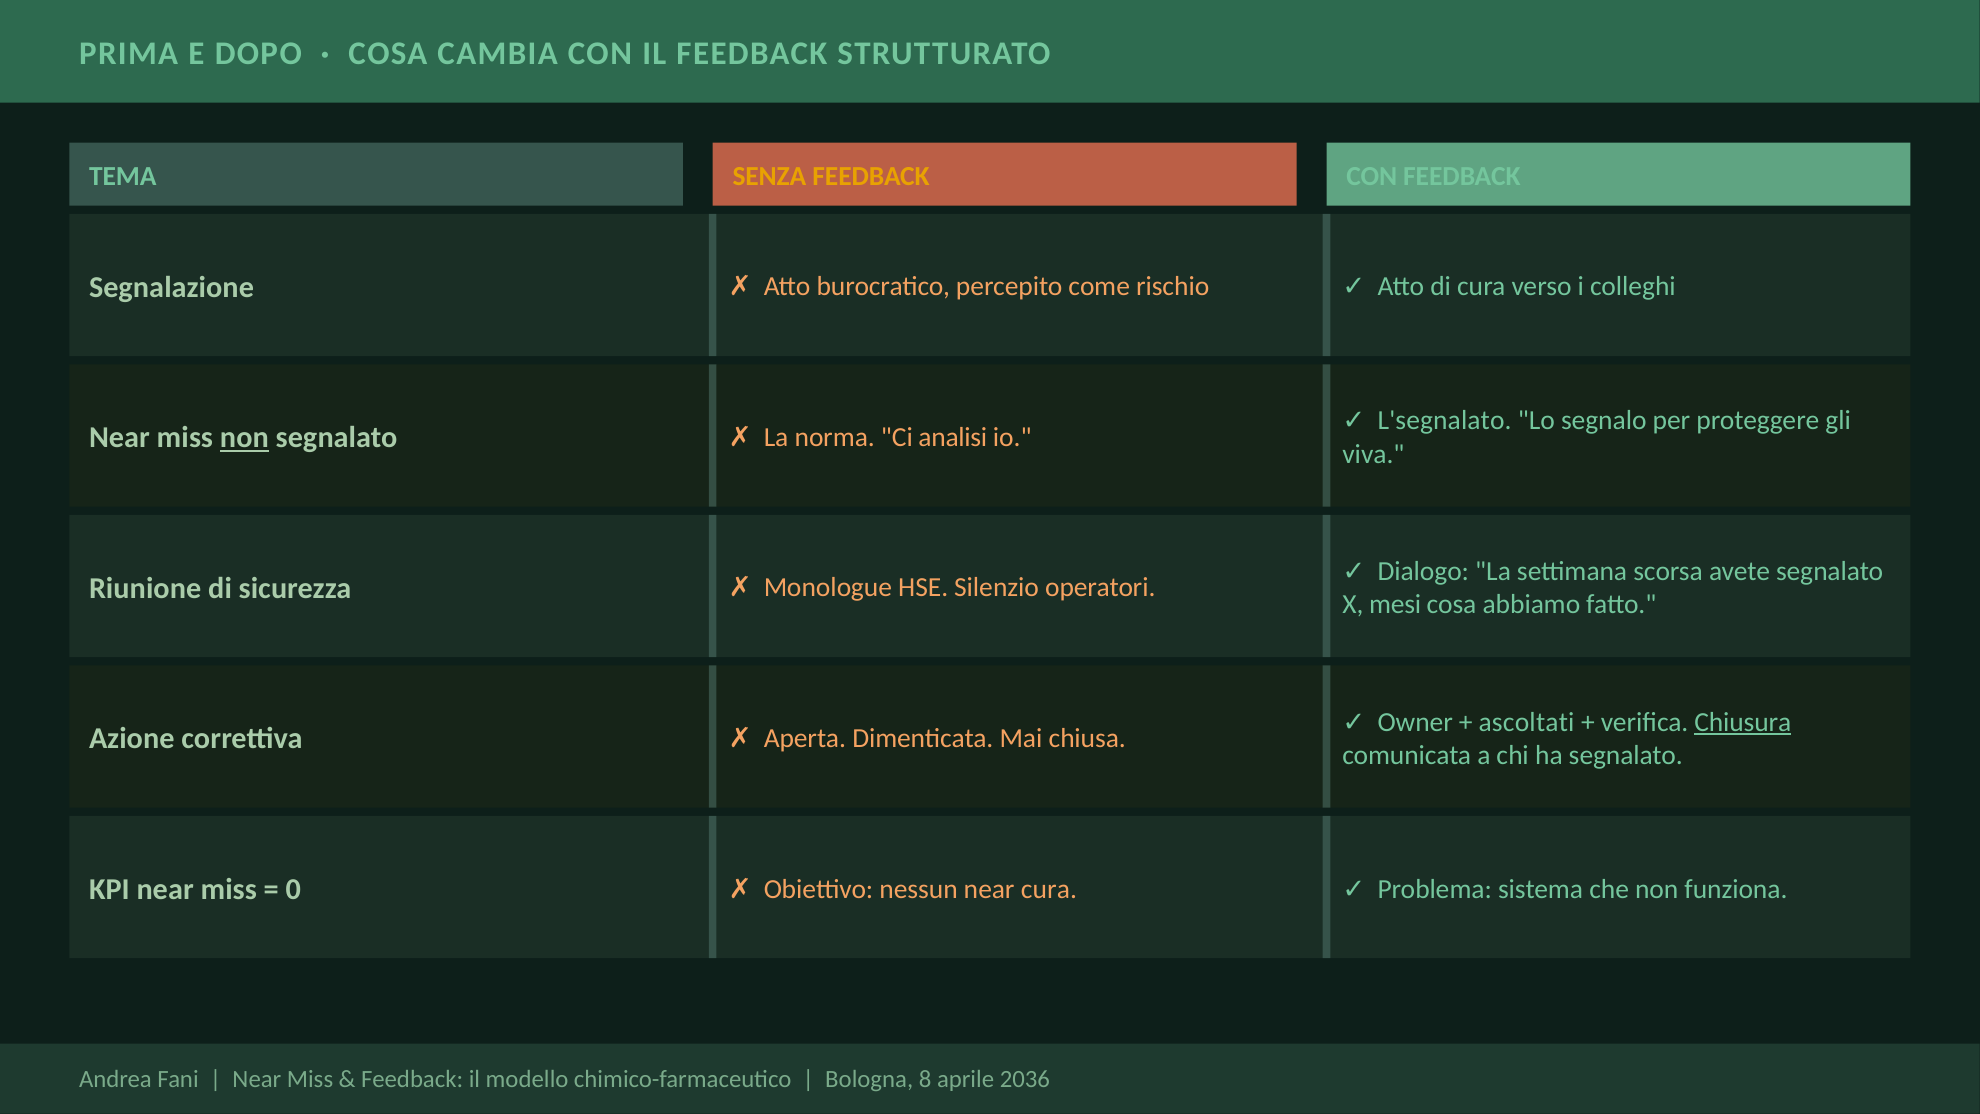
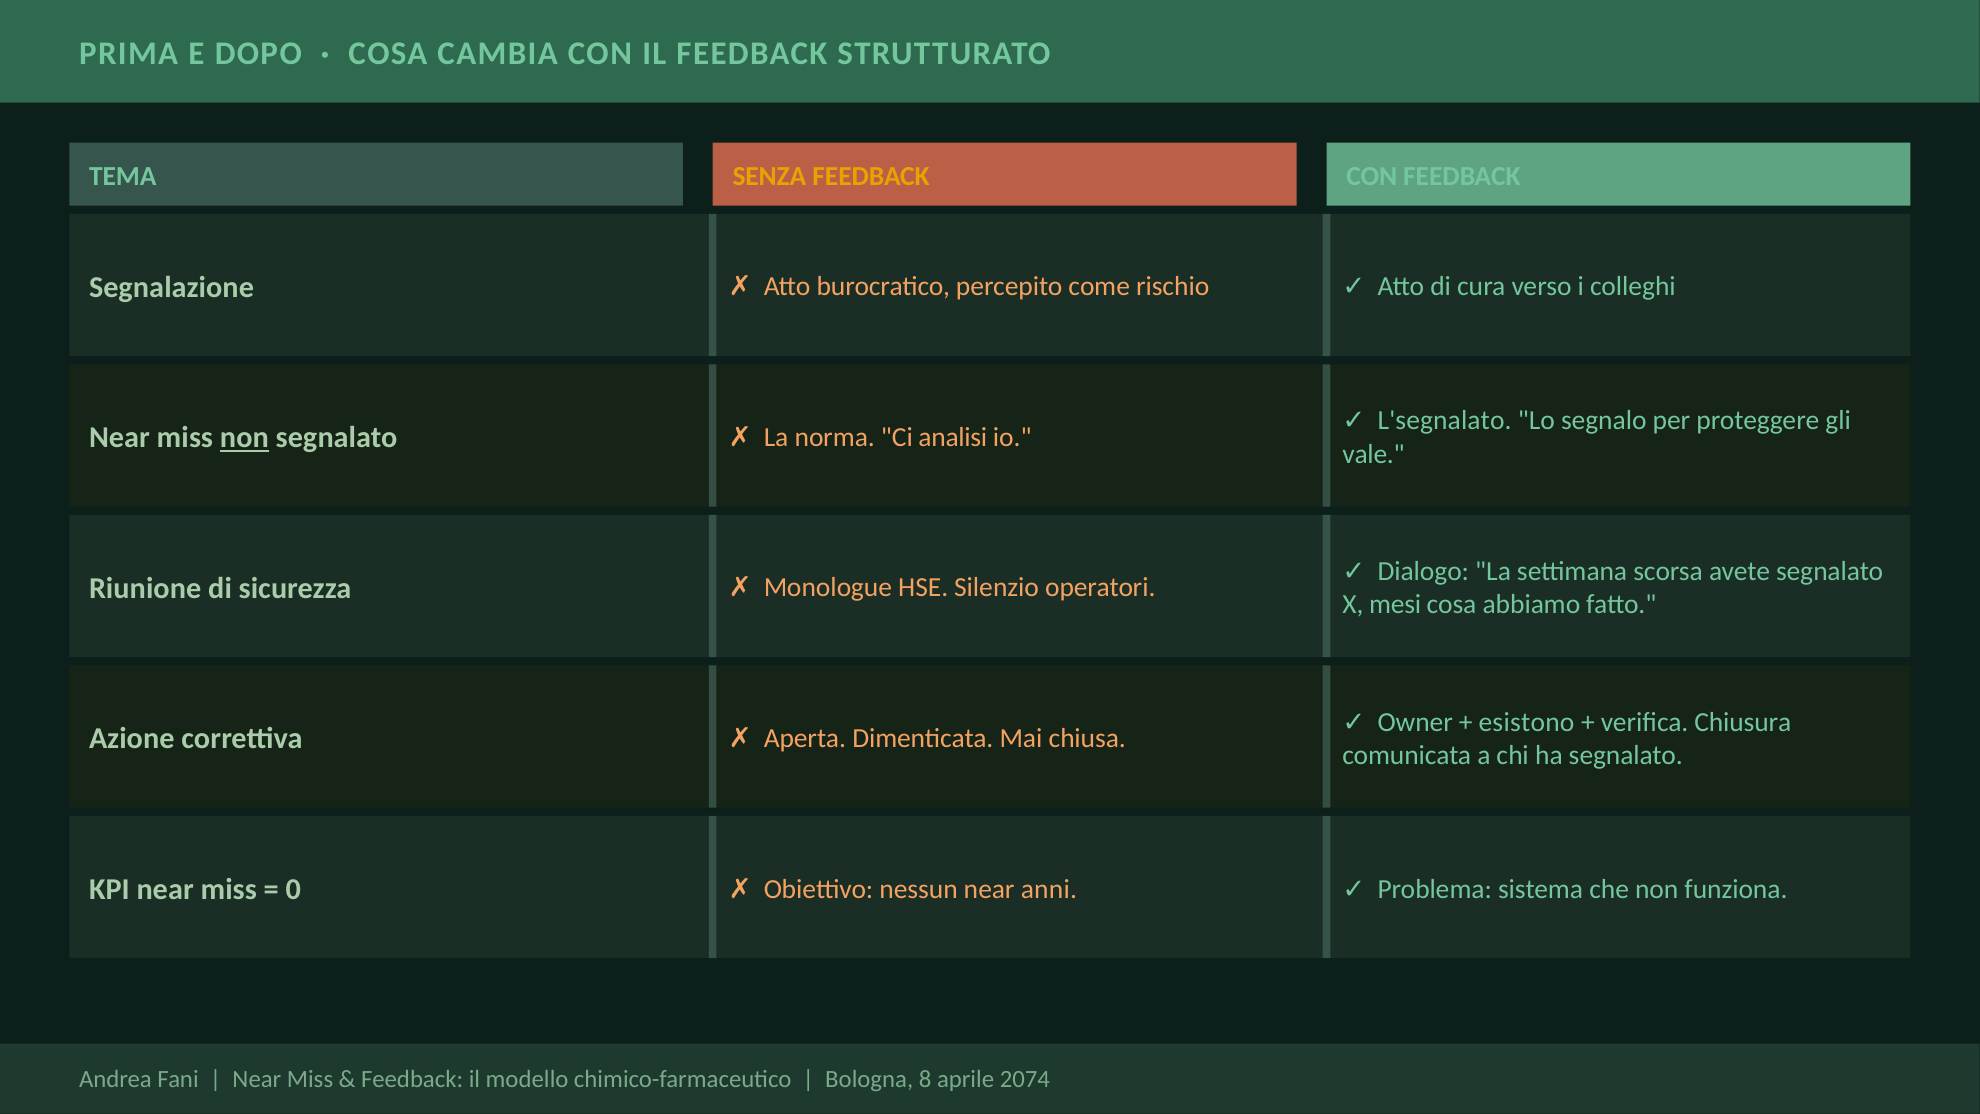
viva: viva -> vale (1374, 454)
ascoltati: ascoltati -> esistono (1527, 722)
Chiusura underline: present -> none (1743, 722)
near cura: cura -> anni (1049, 889)
2036: 2036 -> 2074 (1025, 1079)
